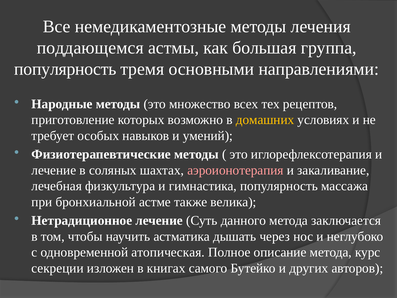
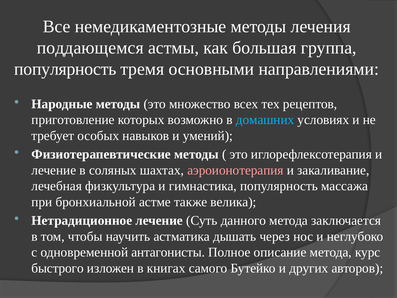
домашних colour: yellow -> light blue (265, 120)
атопическая: атопическая -> антагонисты (168, 252)
секреции: секреции -> быстрого (58, 268)
